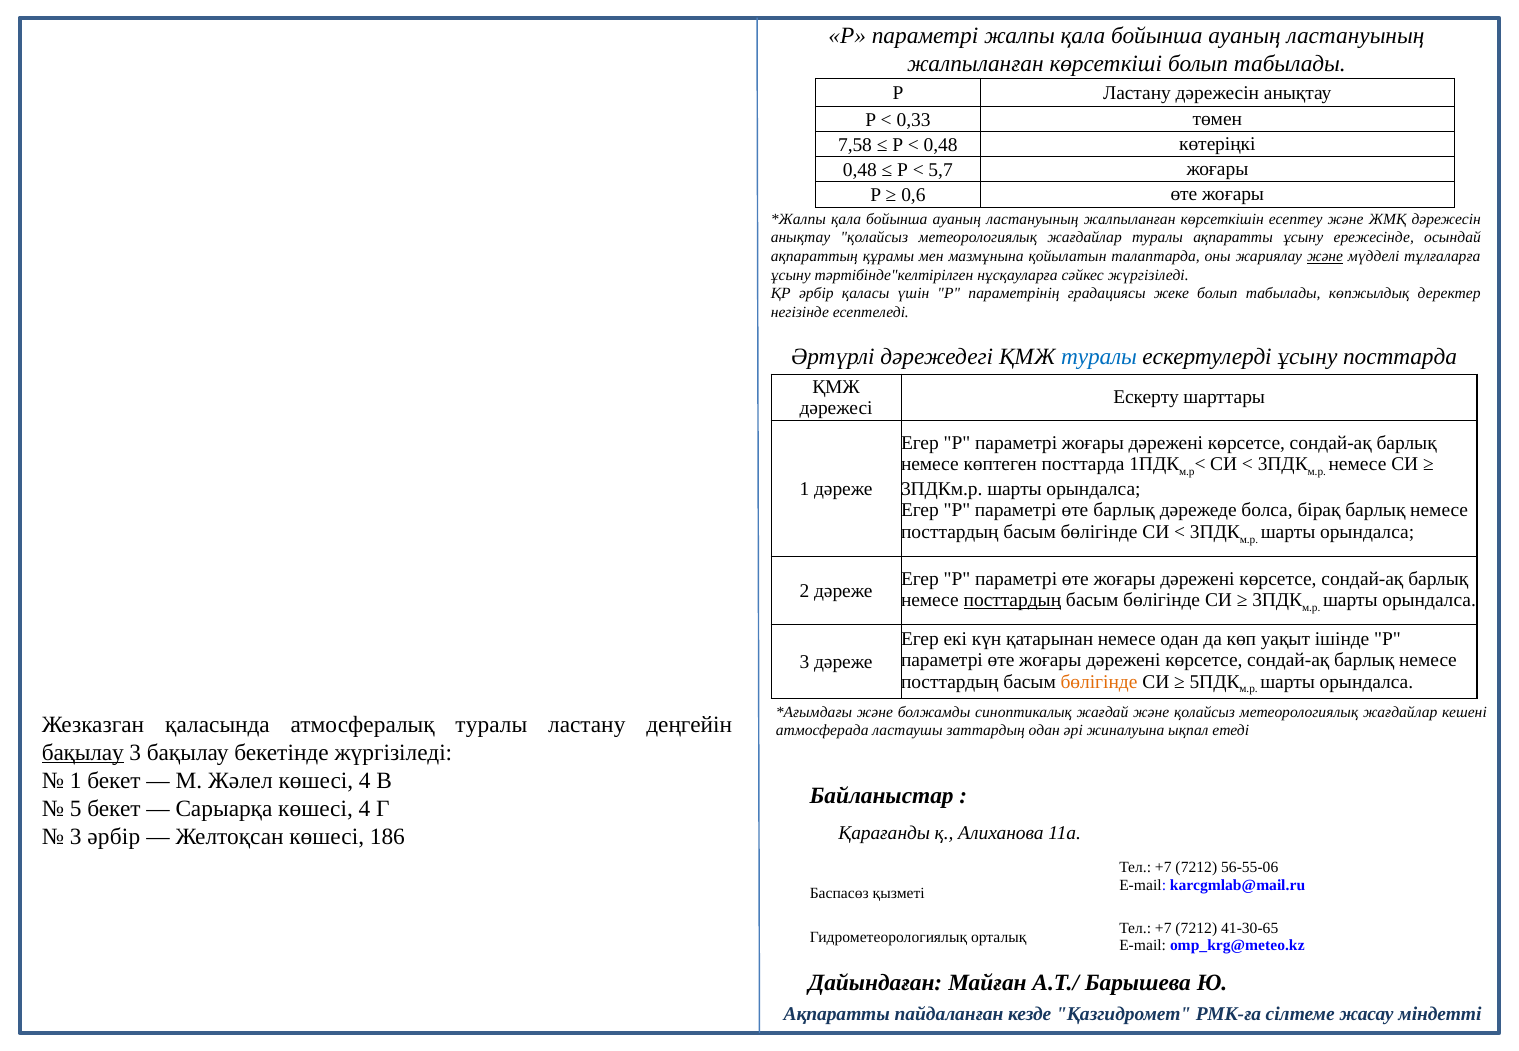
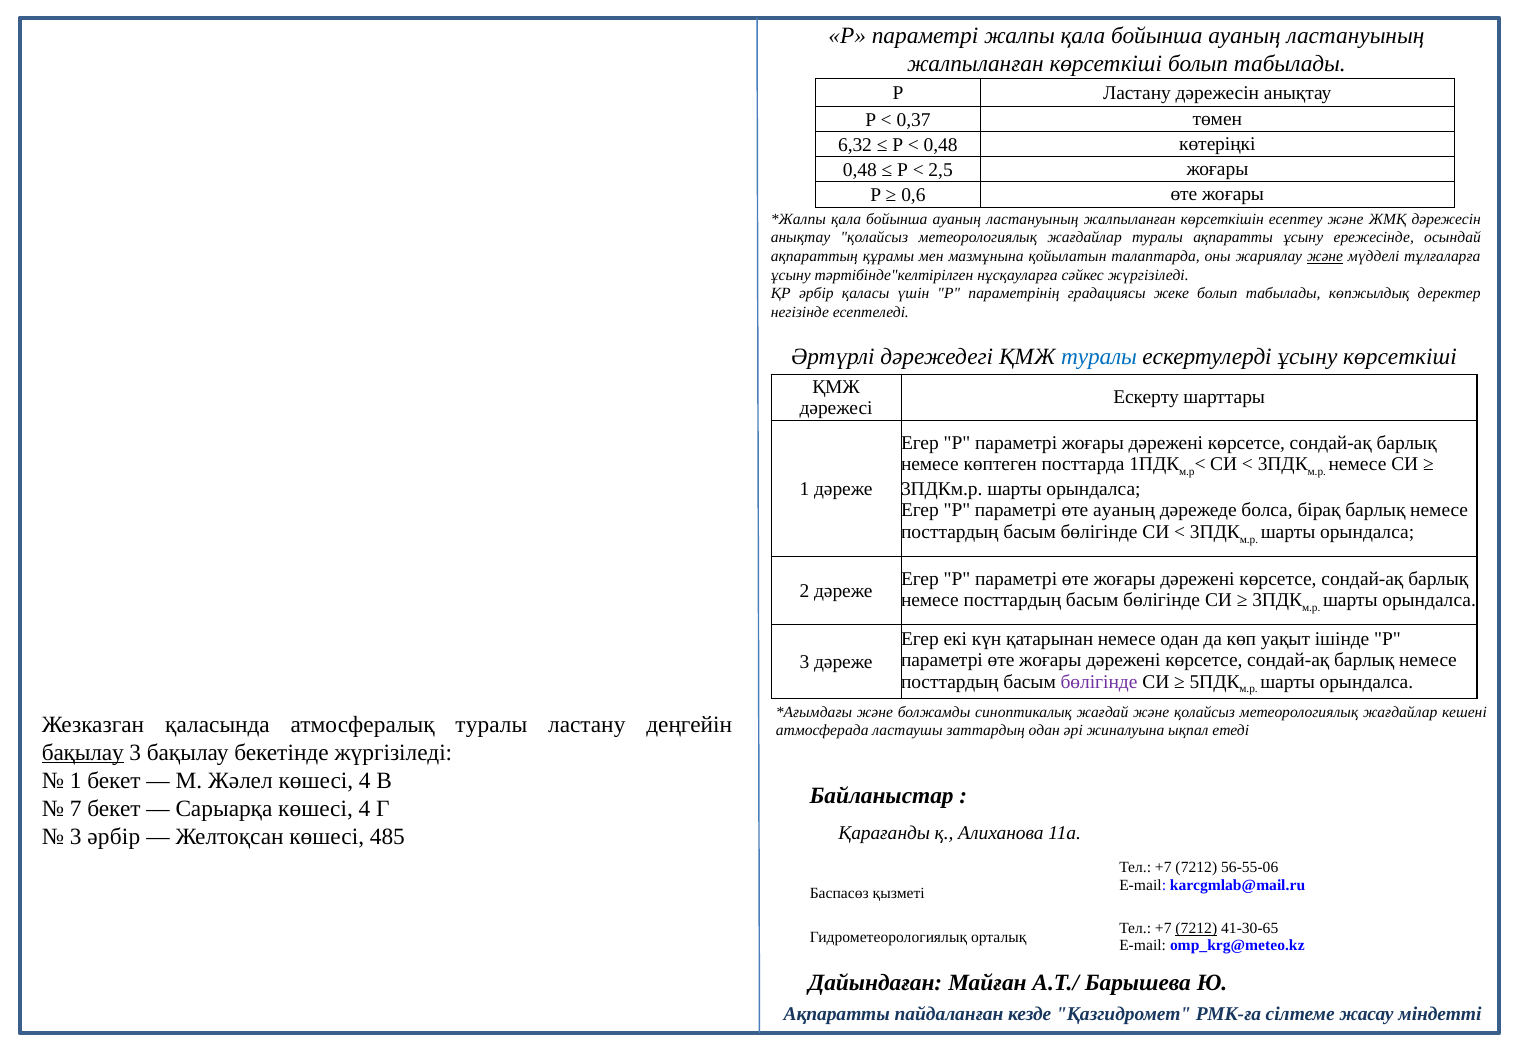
0,33: 0,33 -> 0,37 (914, 120)
7,58: 7,58 -> 6,32 (855, 145)
5,7: 5,7 -> 2,5 (941, 170)
ұсыну посттарда: посттарда -> көрсеткіші (1400, 357)
өте барлық: барлық -> ауаның (1124, 511)
посттардың underline: present -> none (1012, 600)
бөлігінде colour: orange -> purple (1099, 682)
5: 5 -> 7 (76, 809)
186: 186 -> 485 (387, 837)
7212 underline: none -> present (1196, 929)
